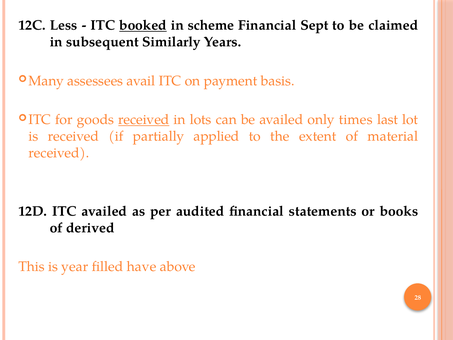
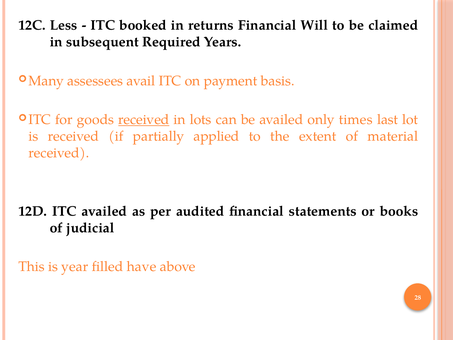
booked underline: present -> none (143, 25)
scheme: scheme -> returns (211, 25)
Sept: Sept -> Will (314, 25)
Similarly: Similarly -> Required (171, 42)
derived: derived -> judicial (90, 228)
